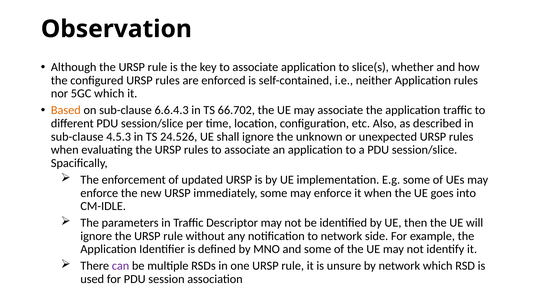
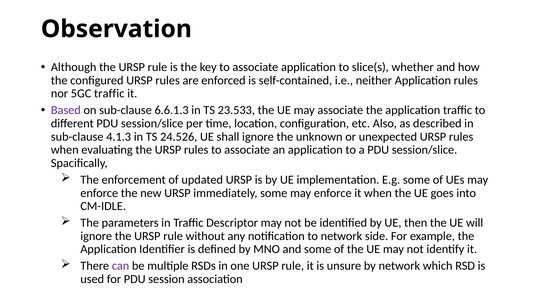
5GC which: which -> traffic (109, 94)
Based colour: orange -> purple (66, 110)
6.6.4.3: 6.6.4.3 -> 6.6.1.3 (172, 110)
66.702: 66.702 -> 23.533 (236, 110)
4.5.3: 4.5.3 -> 4.1.3 (119, 137)
